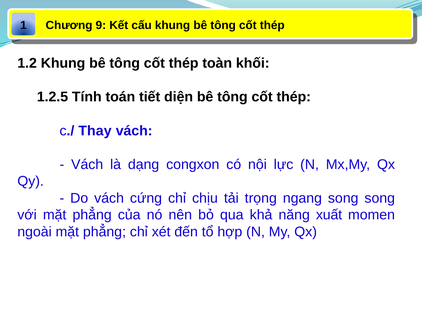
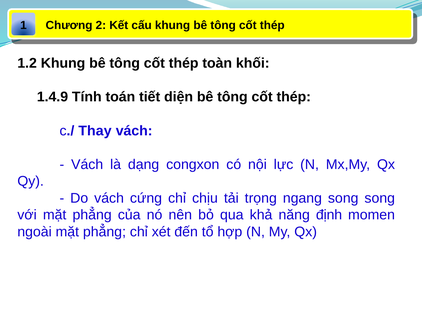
9: 9 -> 2 (101, 25)
1.2.5: 1.2.5 -> 1.4.9 (52, 97)
xuất: xuất -> định (329, 215)
